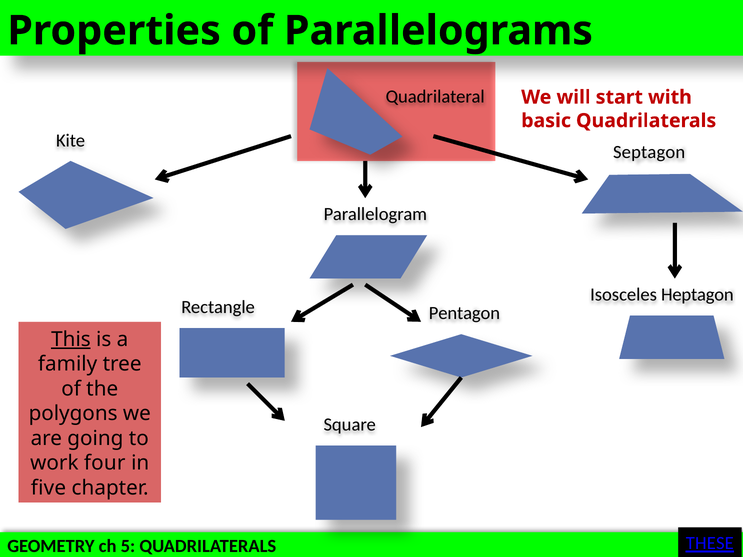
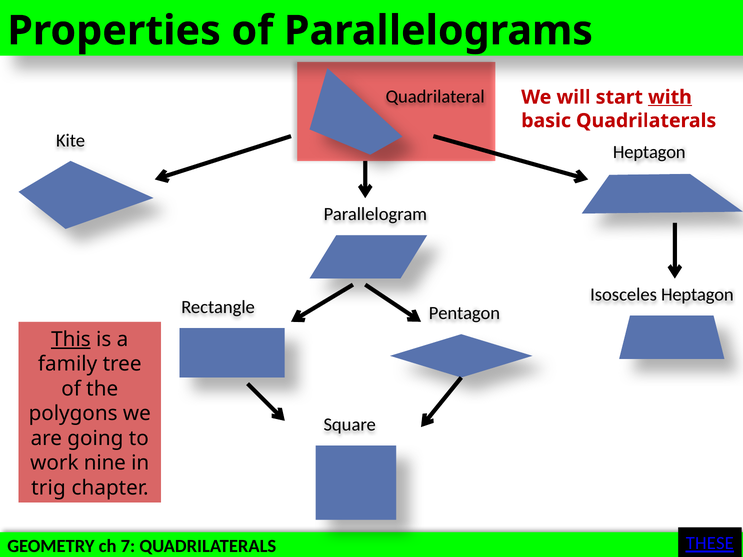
with underline: none -> present (670, 97)
Septagon: Septagon -> Heptagon (649, 152)
four: four -> nine (105, 463)
five: five -> trig (48, 488)
5: 5 -> 7 (128, 546)
